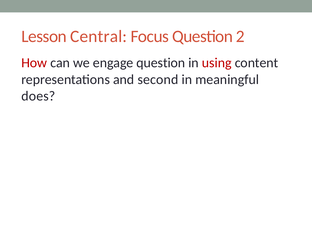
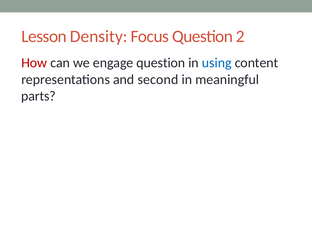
Central: Central -> Density (99, 36)
using colour: red -> blue (217, 63)
does: does -> parts (38, 96)
